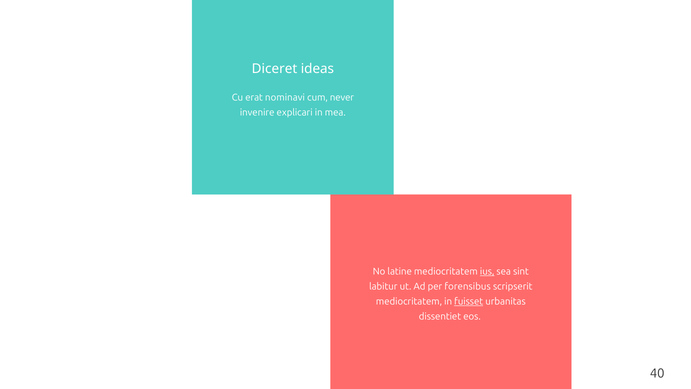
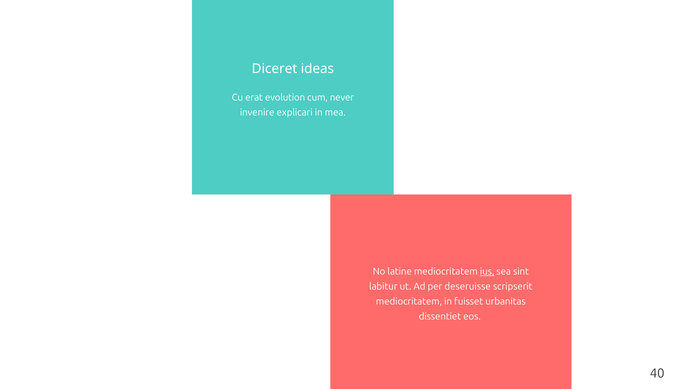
nominavi: nominavi -> evolution (285, 98)
forensibus: forensibus -> deseruisse (468, 286)
fuisset underline: present -> none (469, 301)
